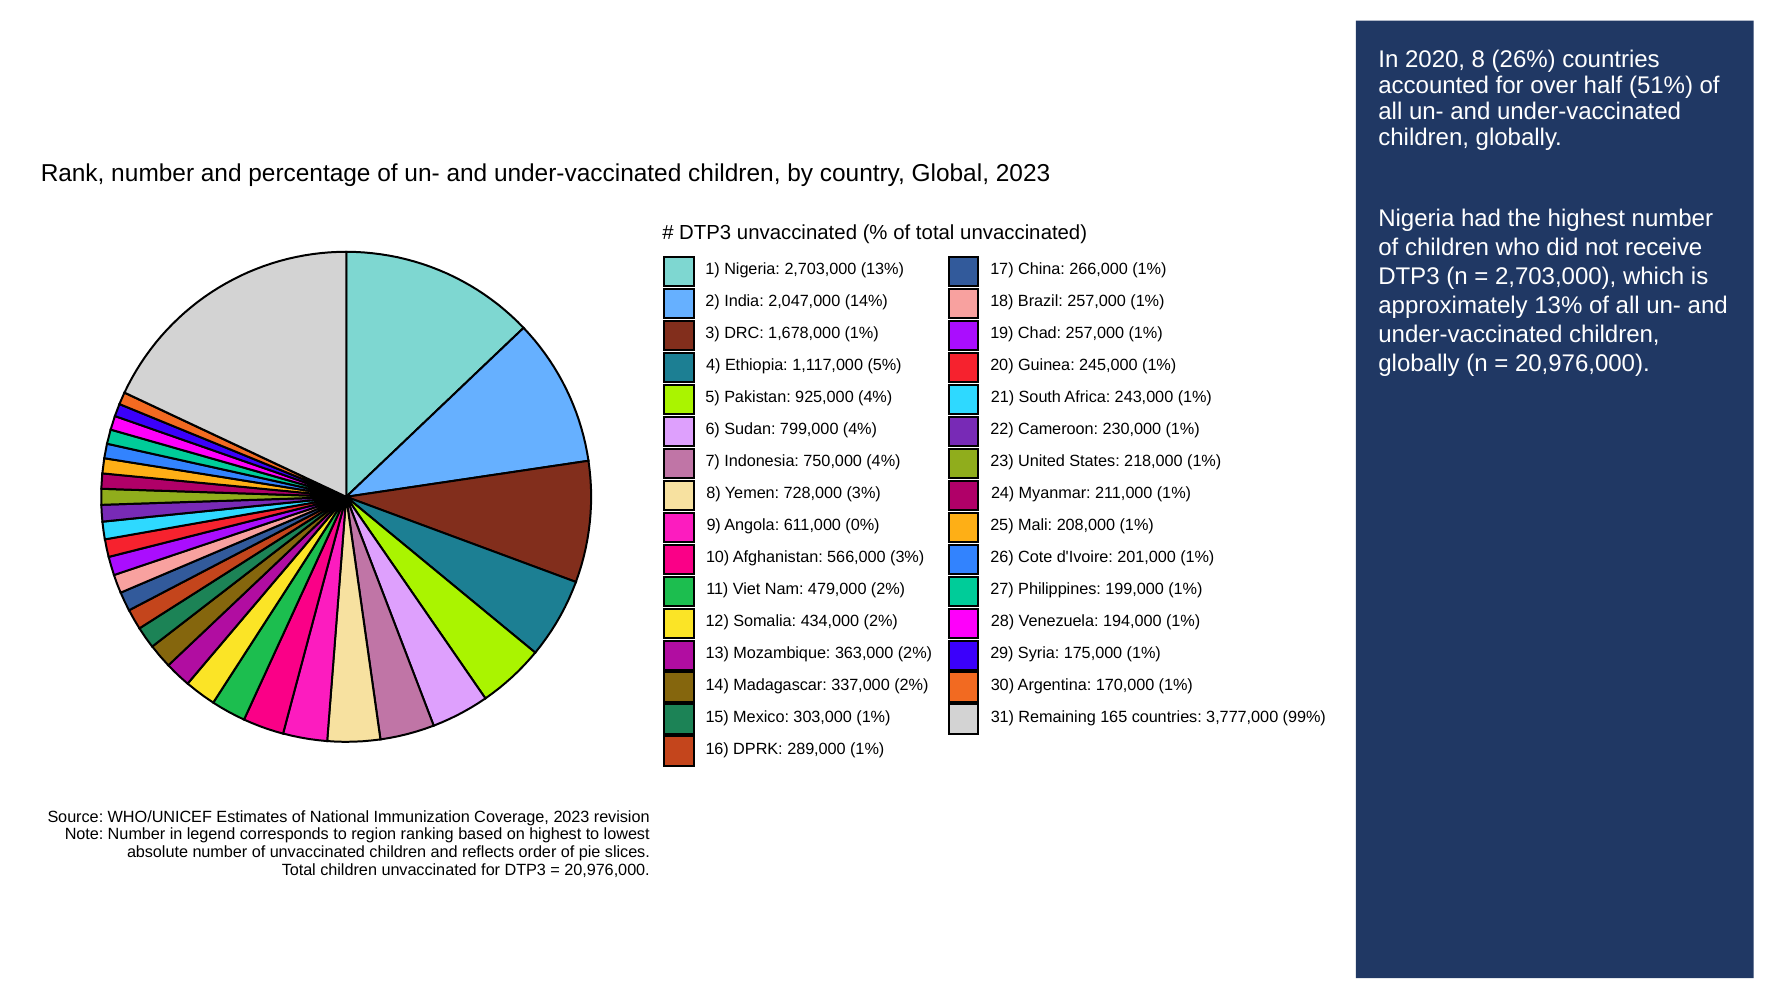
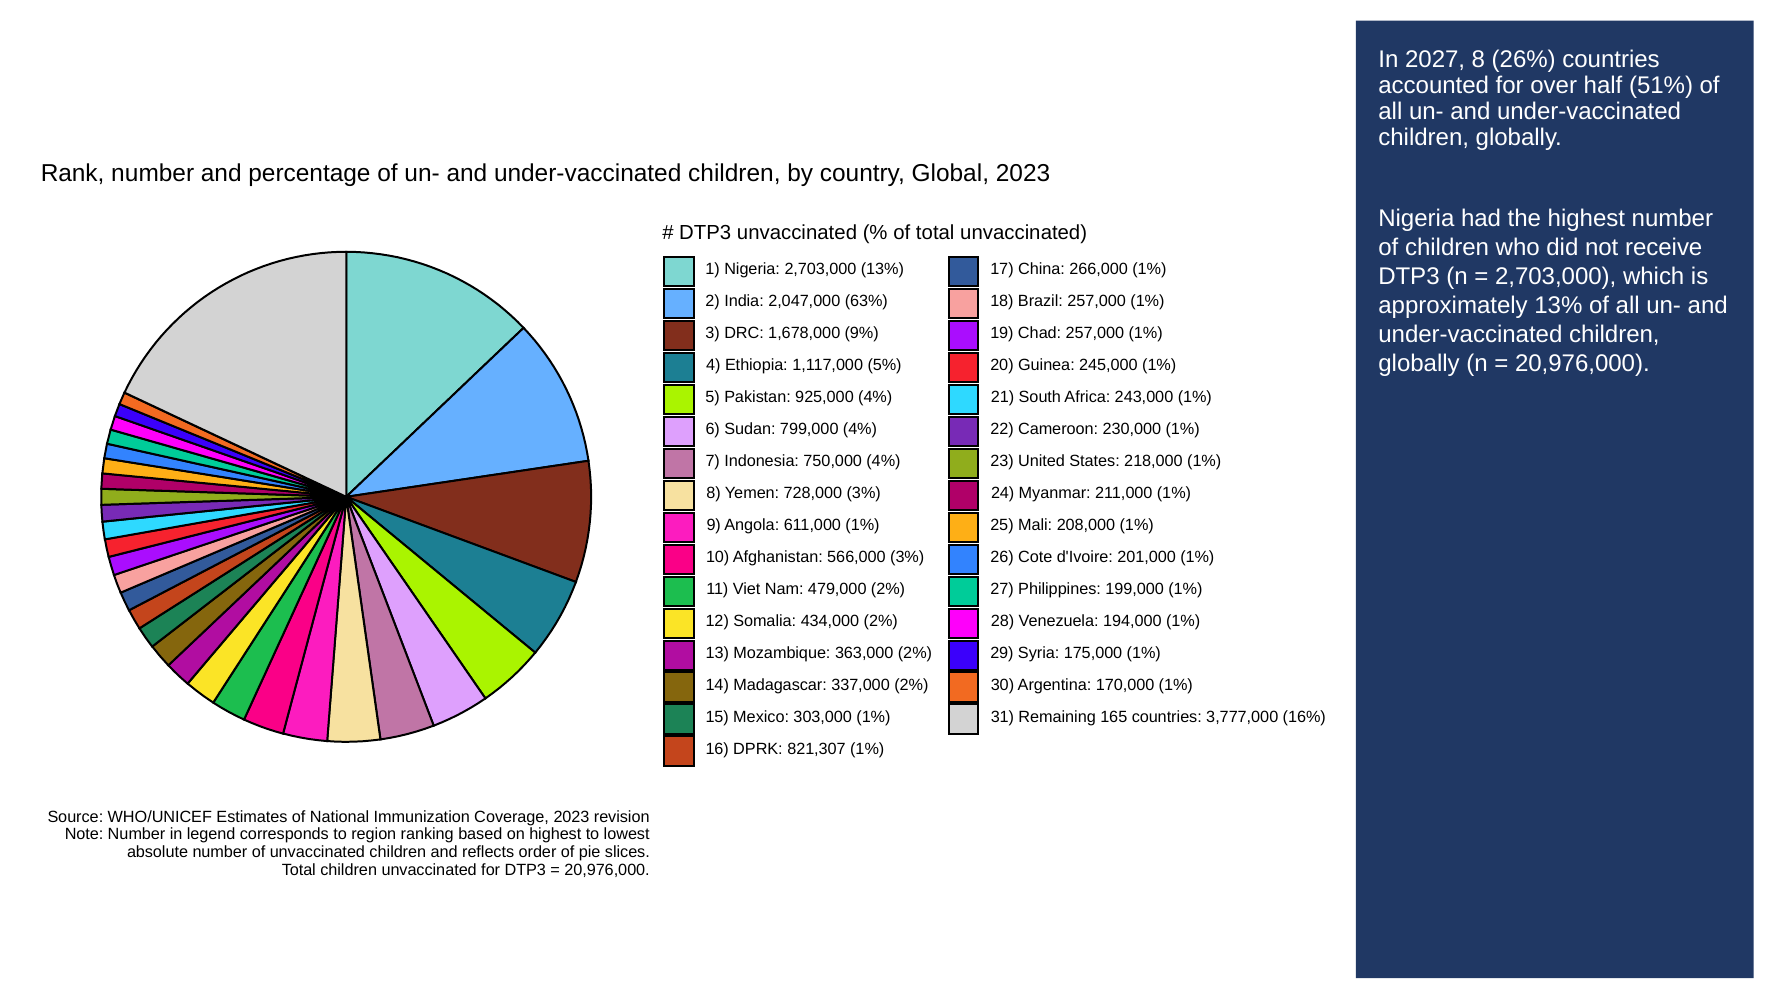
2020: 2020 -> 2027 (1435, 59)
14%: 14% -> 63% (866, 301)
1,678,000 1%: 1% -> 9% (862, 333)
611,000 0%: 0% -> 1% (862, 525)
99%: 99% -> 16% (1304, 717)
289,000: 289,000 -> 821,307 (816, 749)
